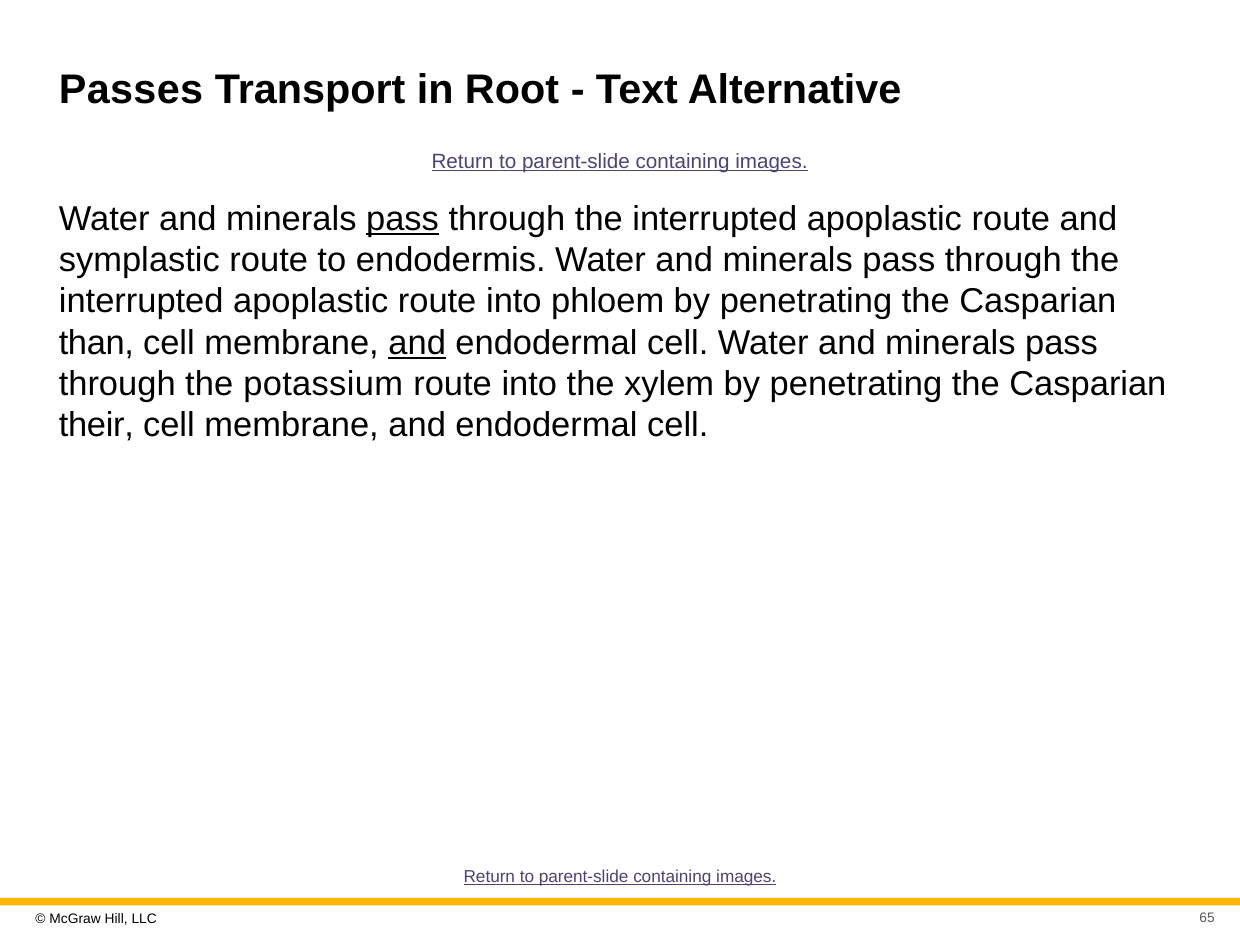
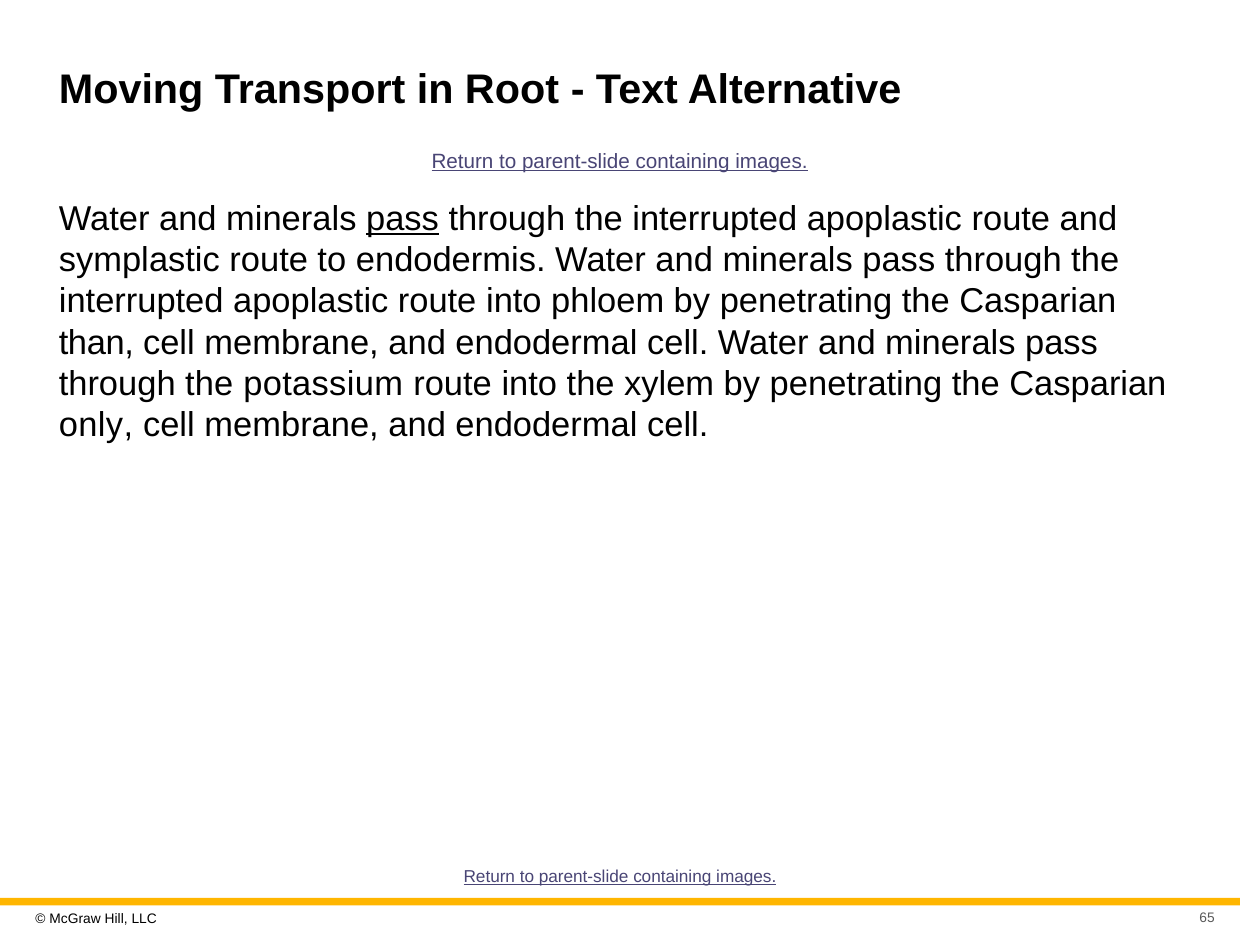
Passes: Passes -> Moving (131, 90)
and underline: present -> none (417, 343)
their: their -> only (96, 426)
